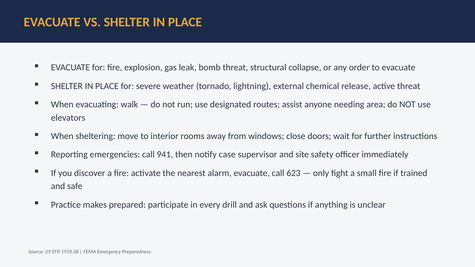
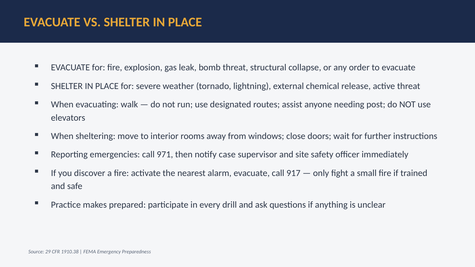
area: area -> post (376, 105)
941: 941 -> 971 (165, 155)
623: 623 -> 917 (293, 173)
